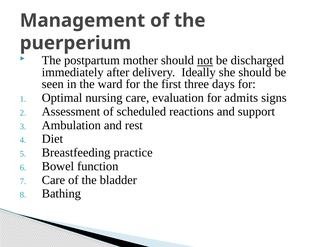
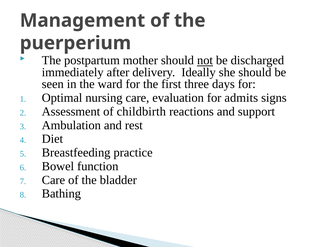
scheduled: scheduled -> childbirth (141, 112)
